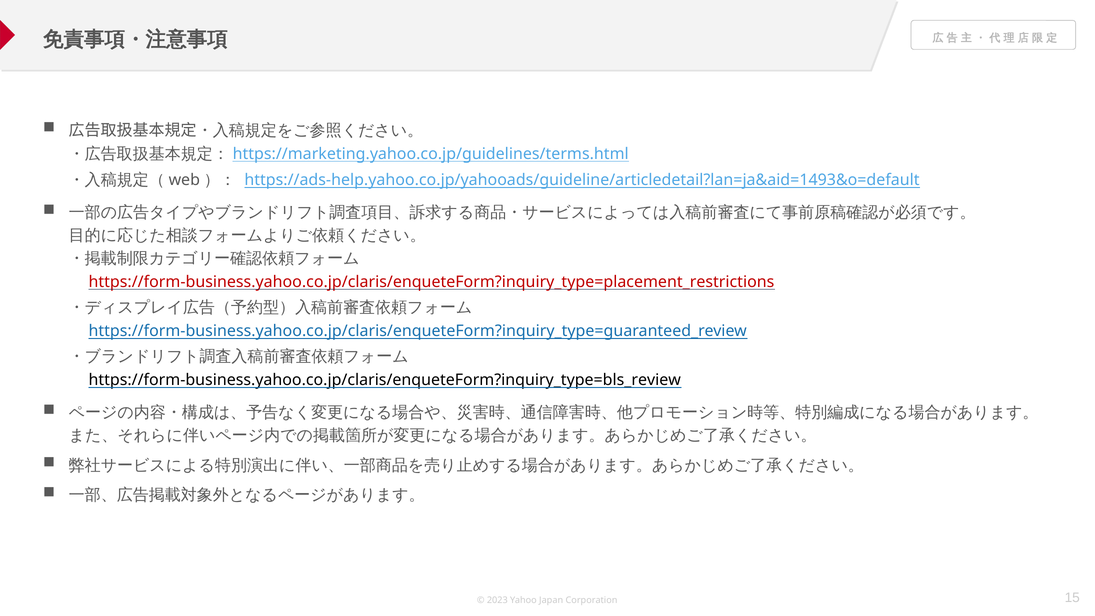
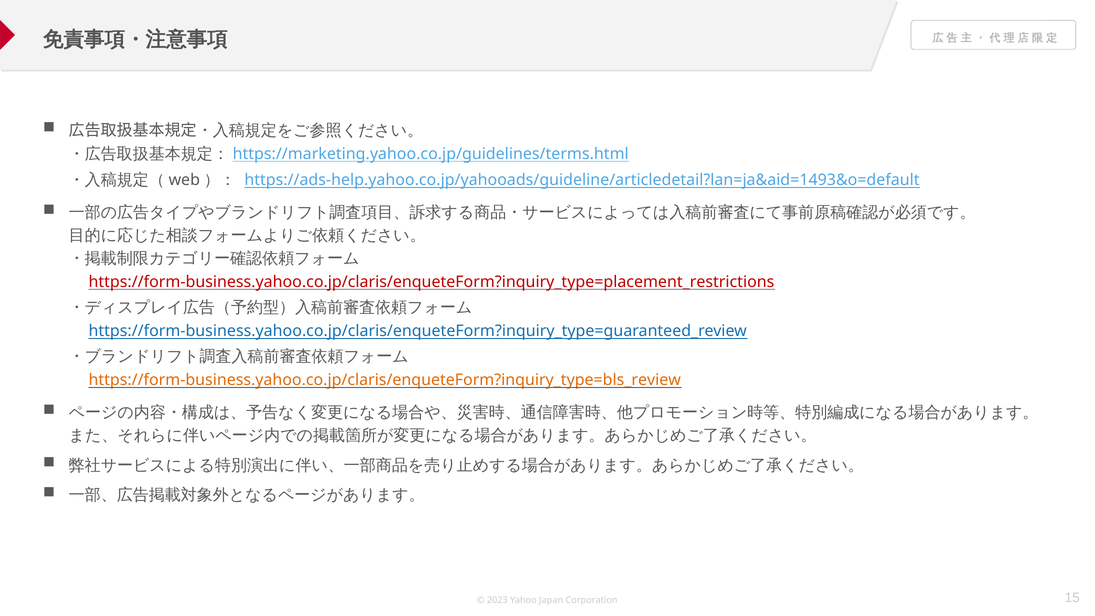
https://form-business.yahoo.co.jp/claris/enqueteForm?inquiry_type=bls_review colour: black -> orange (385, 380)
